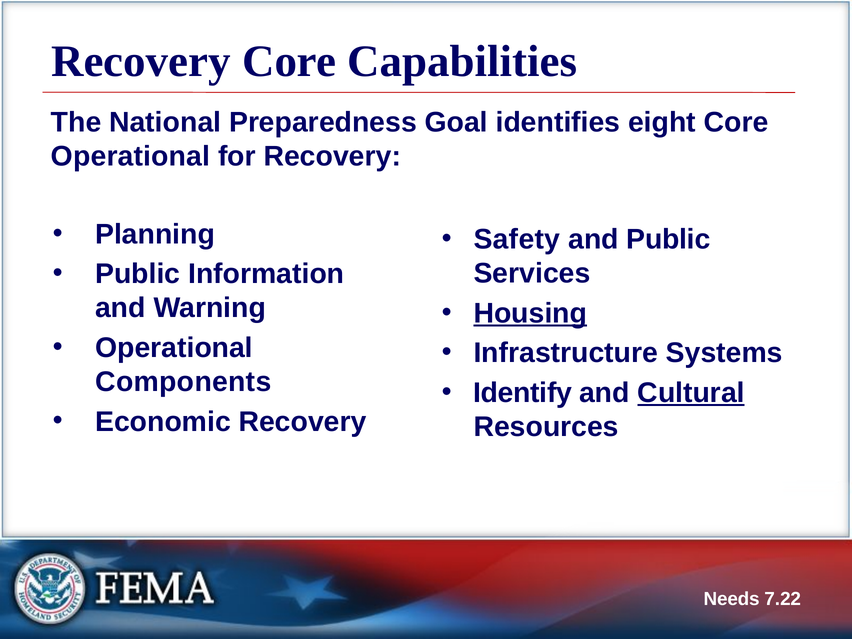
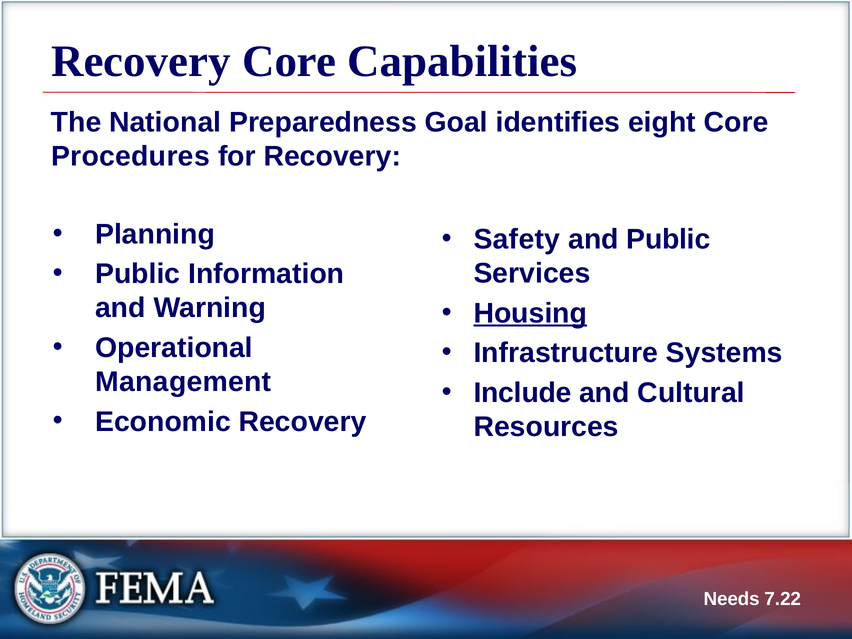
Operational: Operational -> Procedures (130, 156)
Components: Components -> Management (183, 382)
Identify: Identify -> Include (523, 393)
Cultural underline: present -> none (691, 393)
